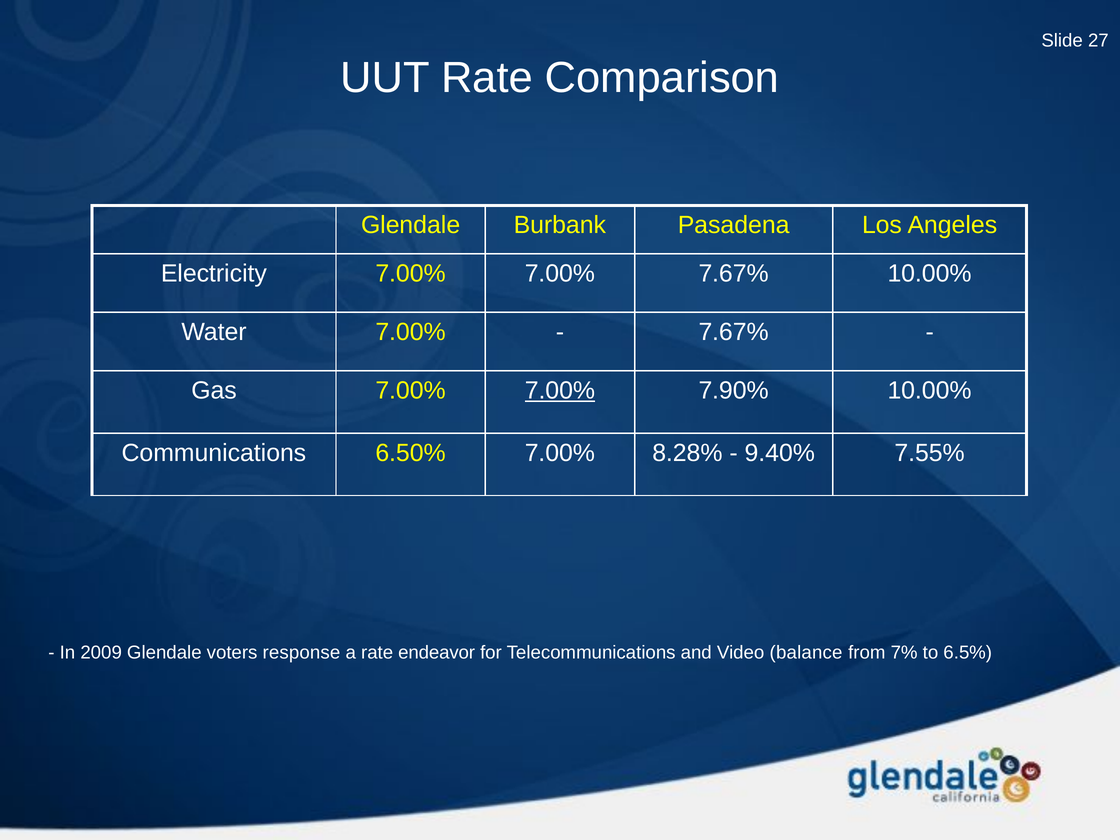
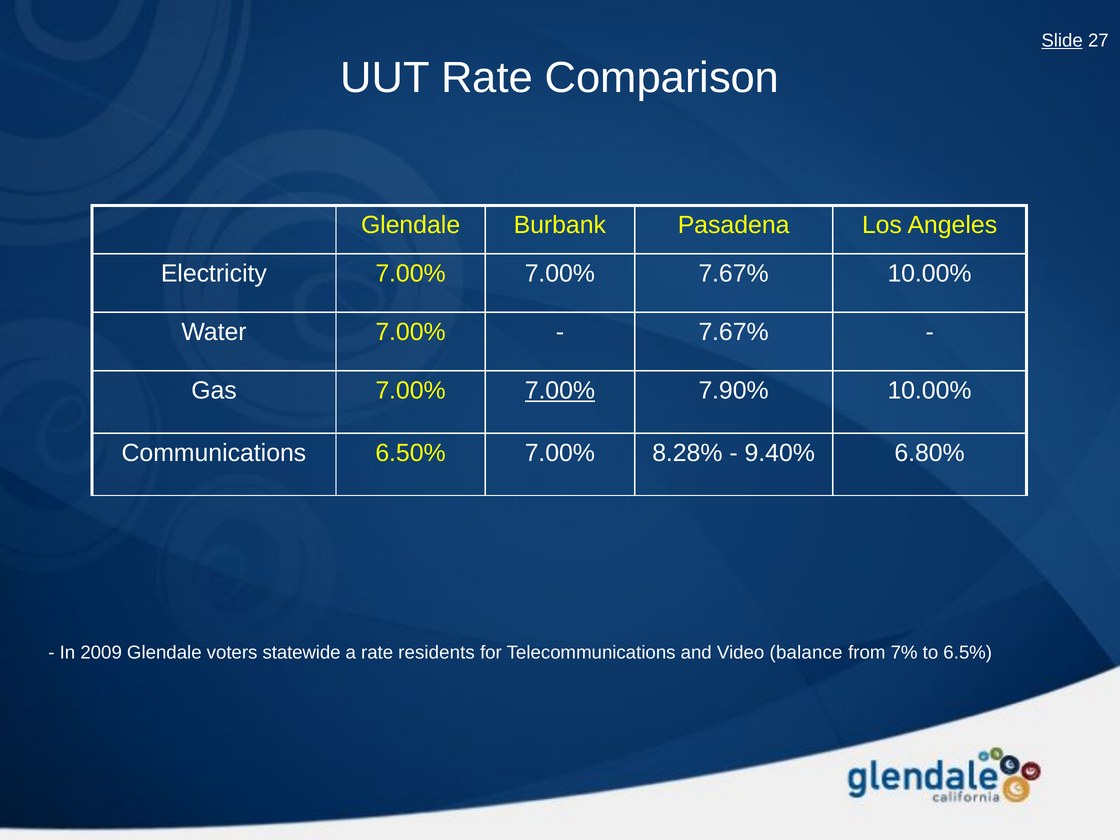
Slide underline: none -> present (1062, 40)
7.55%: 7.55% -> 6.80% (930, 453)
response: response -> statewide (302, 653)
endeavor: endeavor -> residents (436, 653)
